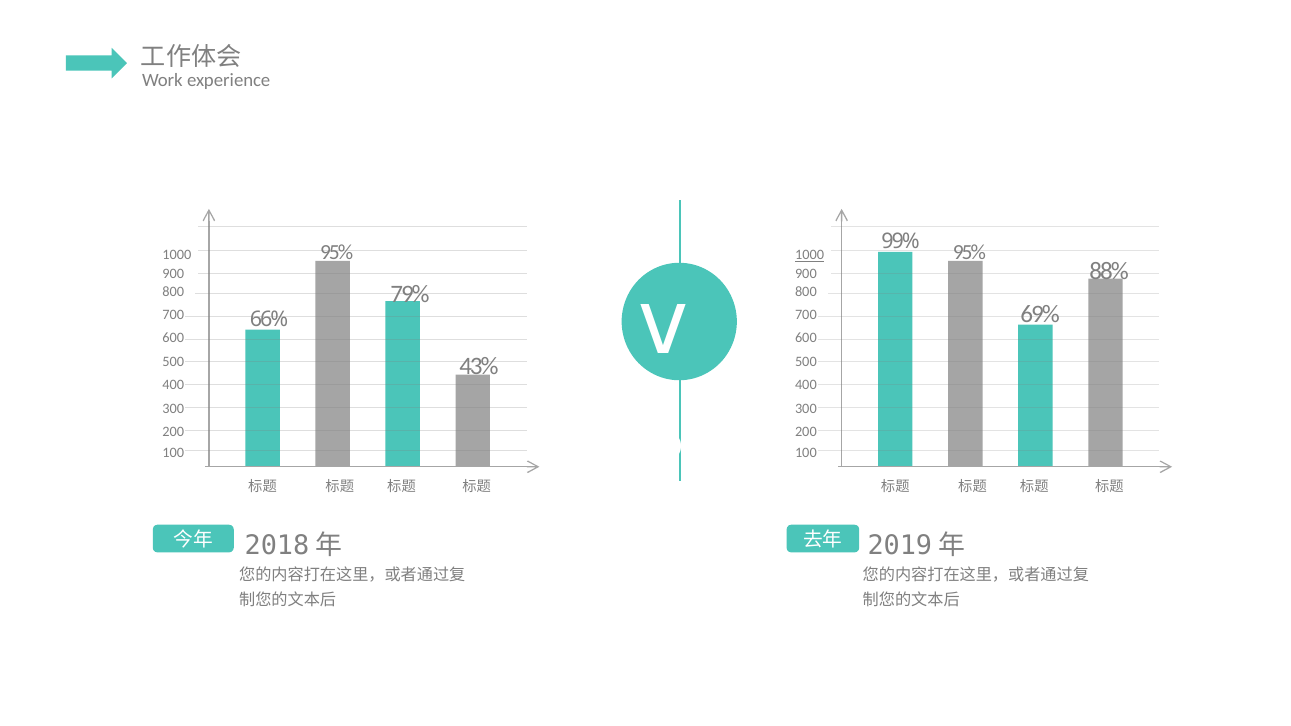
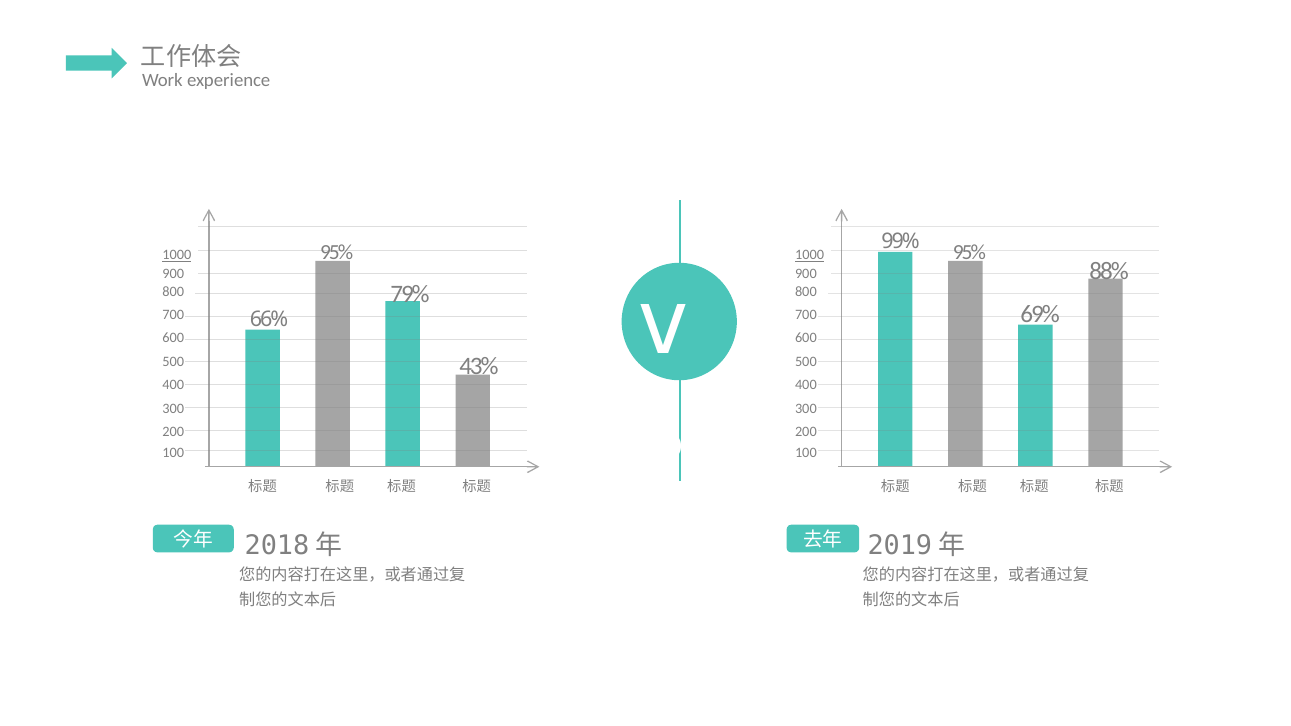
1000 underline: none -> present (177, 255)
